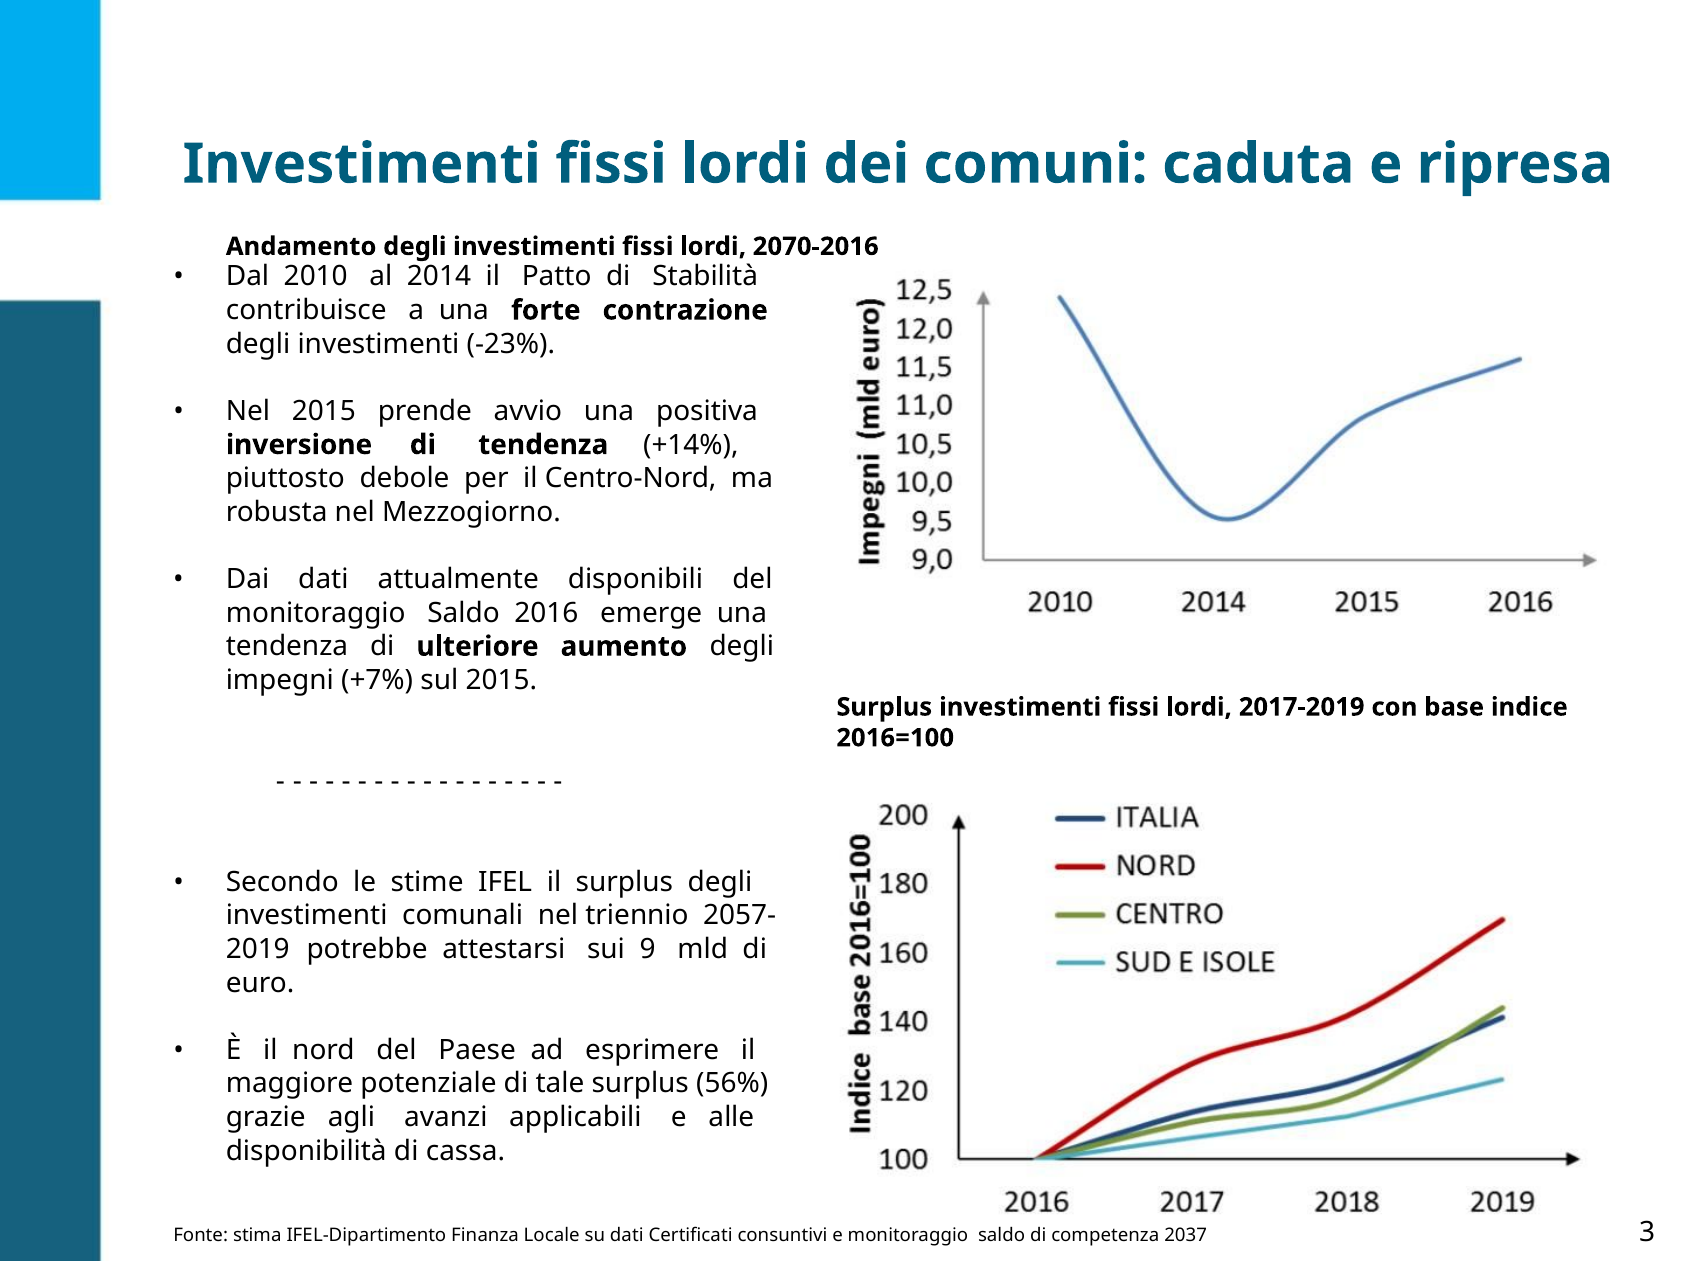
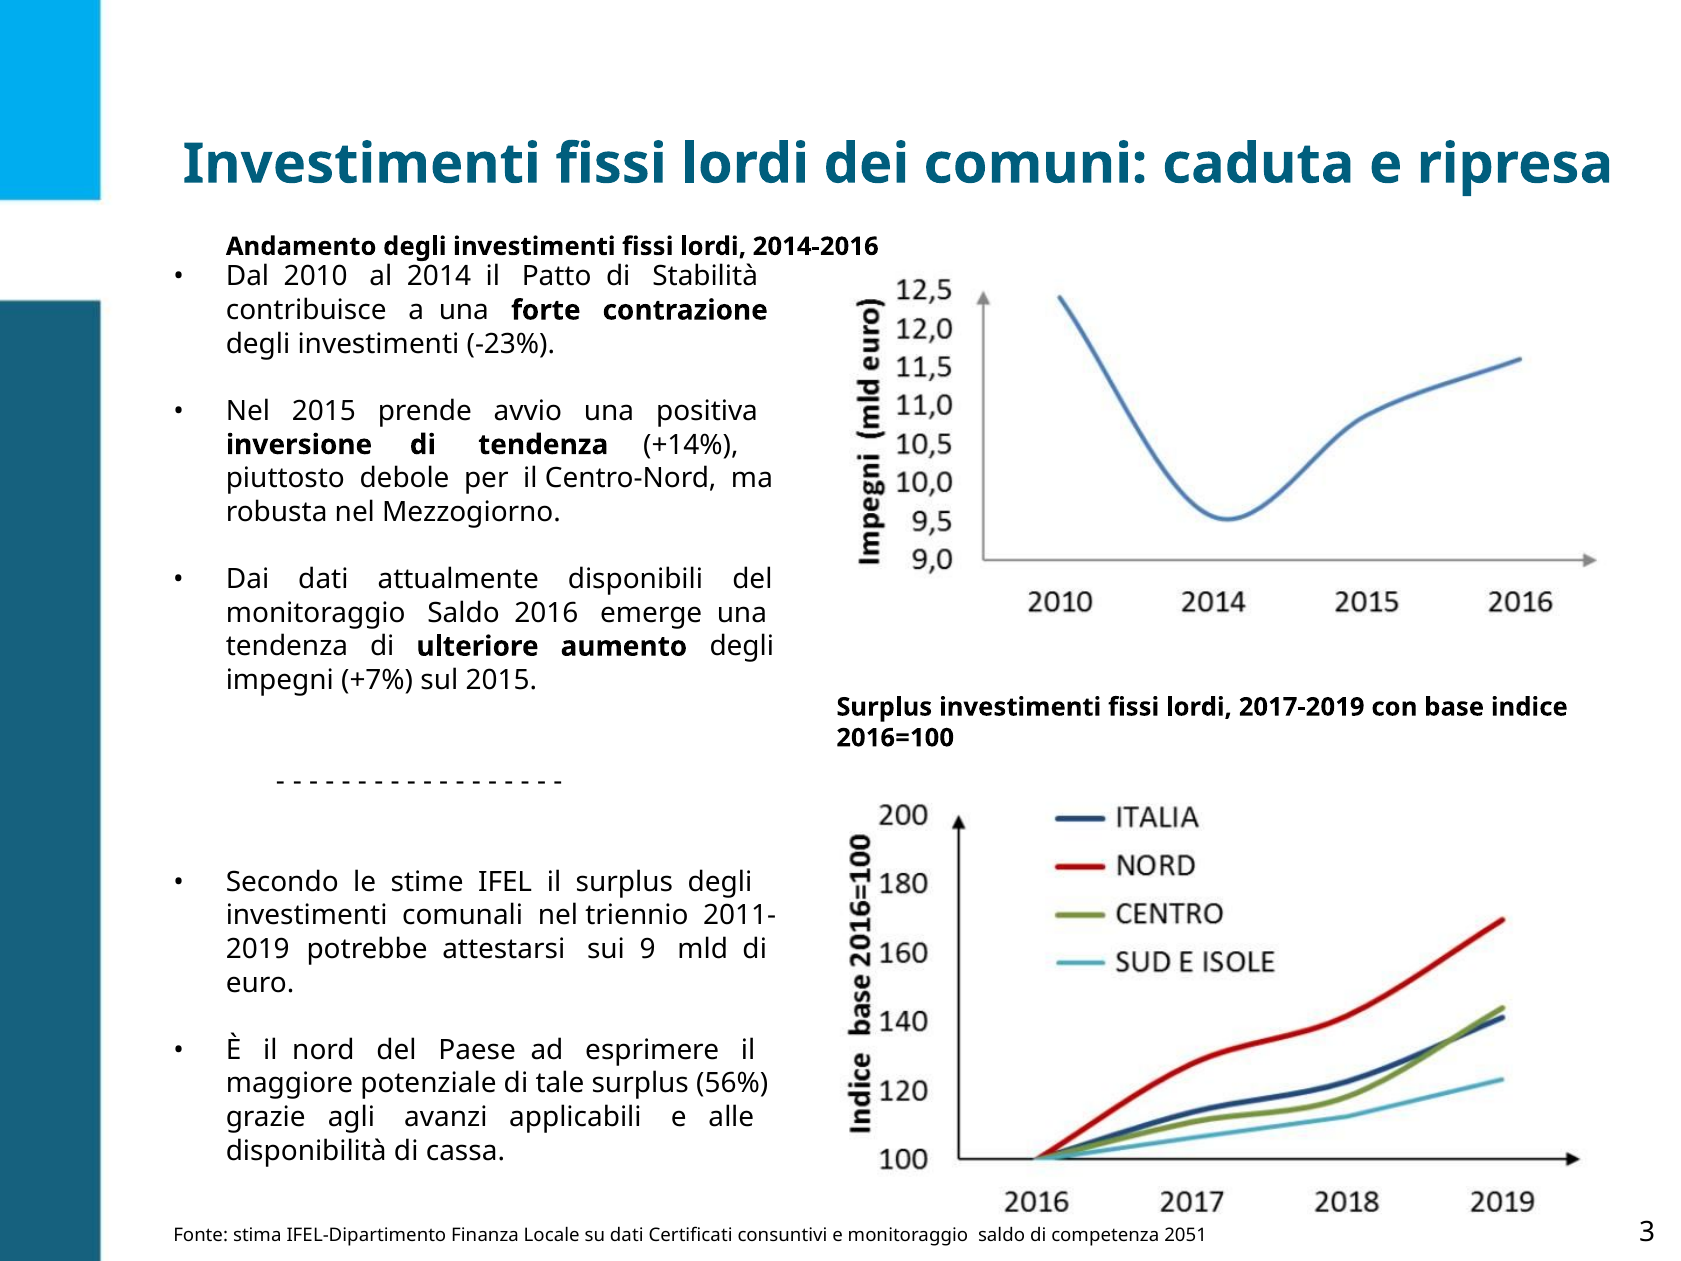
2070-2016: 2070-2016 -> 2014-2016 (816, 246)
2057-: 2057- -> 2011- (740, 915)
2037: 2037 -> 2051 (1186, 1235)
